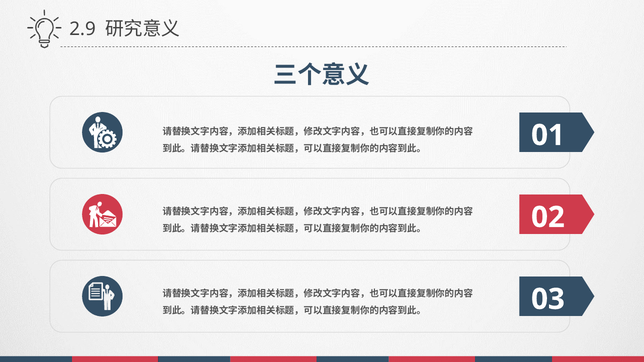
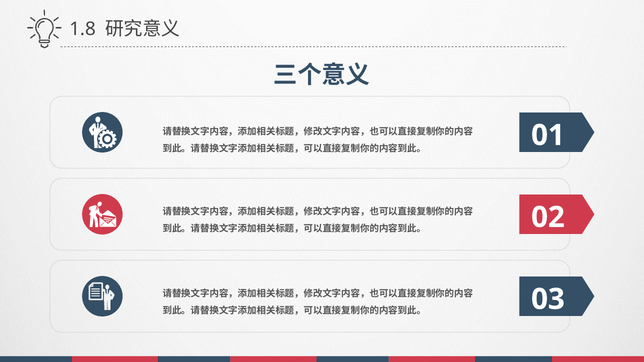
2.9: 2.9 -> 1.8 (83, 29)
